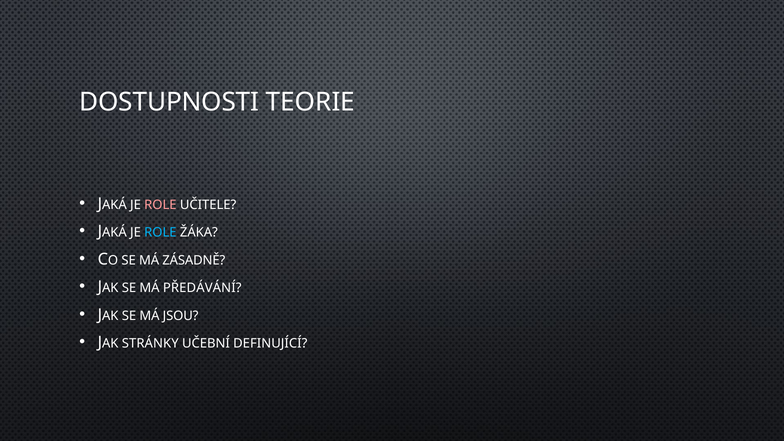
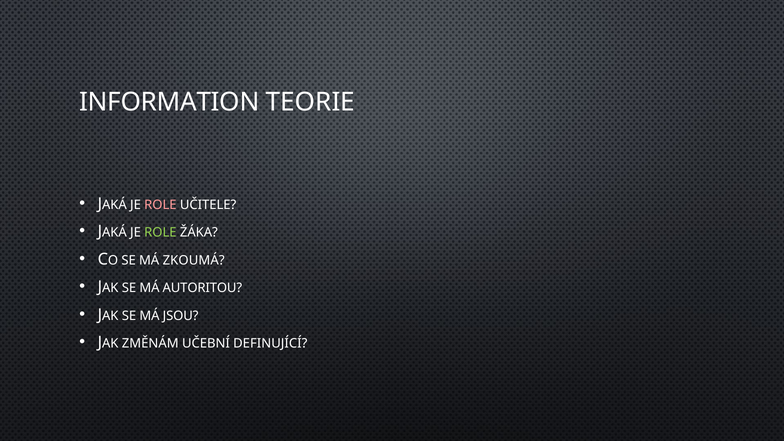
DOSTUPNOSTI: DOSTUPNOSTI -> INFORMATION (169, 102)
ROLE colour: light blue -> light green (160, 232)
ZÁSADNĚ: ZÁSADNĚ -> ZKOUMÁ (194, 260)
PŘEDÁVÁNÍ: PŘEDÁVÁNÍ -> AUTORITOU (202, 288)
STRÁNKY: STRÁNKY -> ZMĚNÁM (150, 344)
